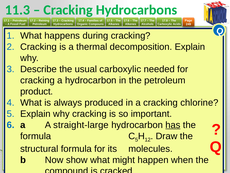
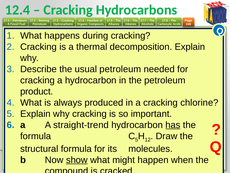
11.3: 11.3 -> 12.4 (18, 10)
usual carboxylic: carboxylic -> petroleum (120, 69)
straight-large: straight-large -> straight-trend (81, 125)
show underline: none -> present (77, 159)
